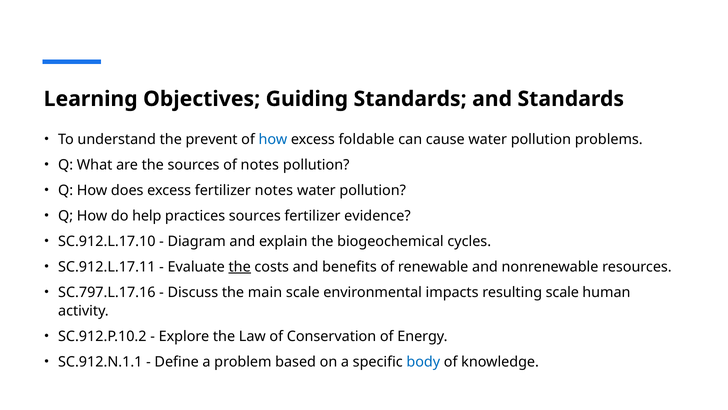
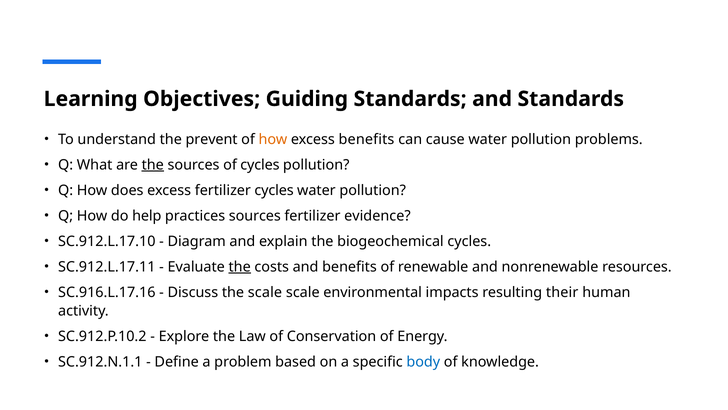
how colour: blue -> orange (273, 139)
excess foldable: foldable -> benefits (367, 139)
the underline: none -> present (153, 165)
of notes: notes -> cycles (260, 165)
fertilizer notes: notes -> cycles (274, 190)
SC.797.L.17.16: SC.797.L.17.16 -> SC.916.L.17.16 (107, 292)
the main: main -> scale (265, 292)
resulting scale: scale -> their (562, 292)
